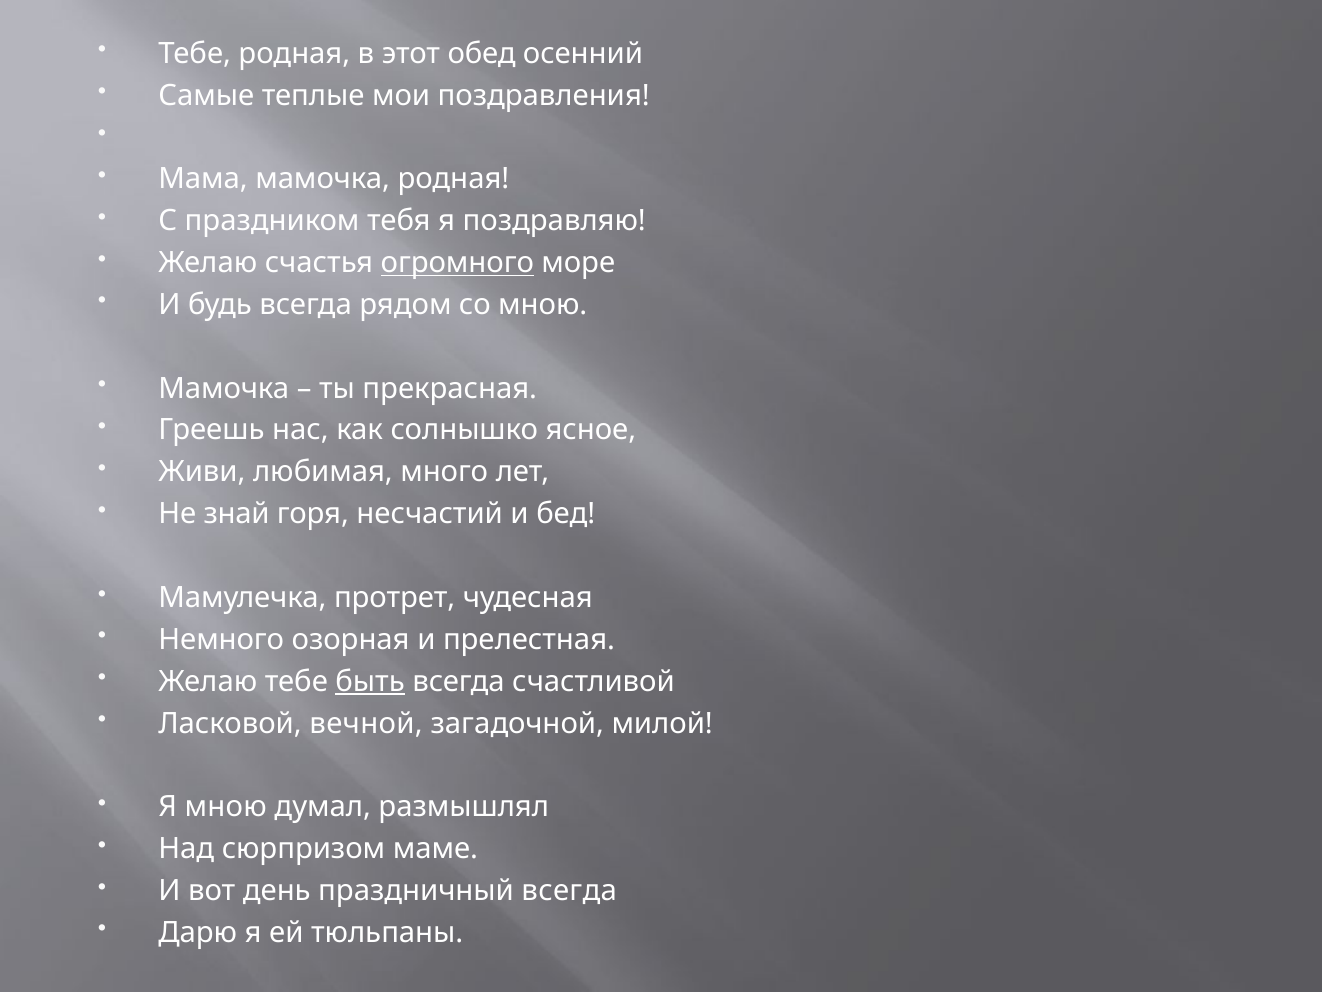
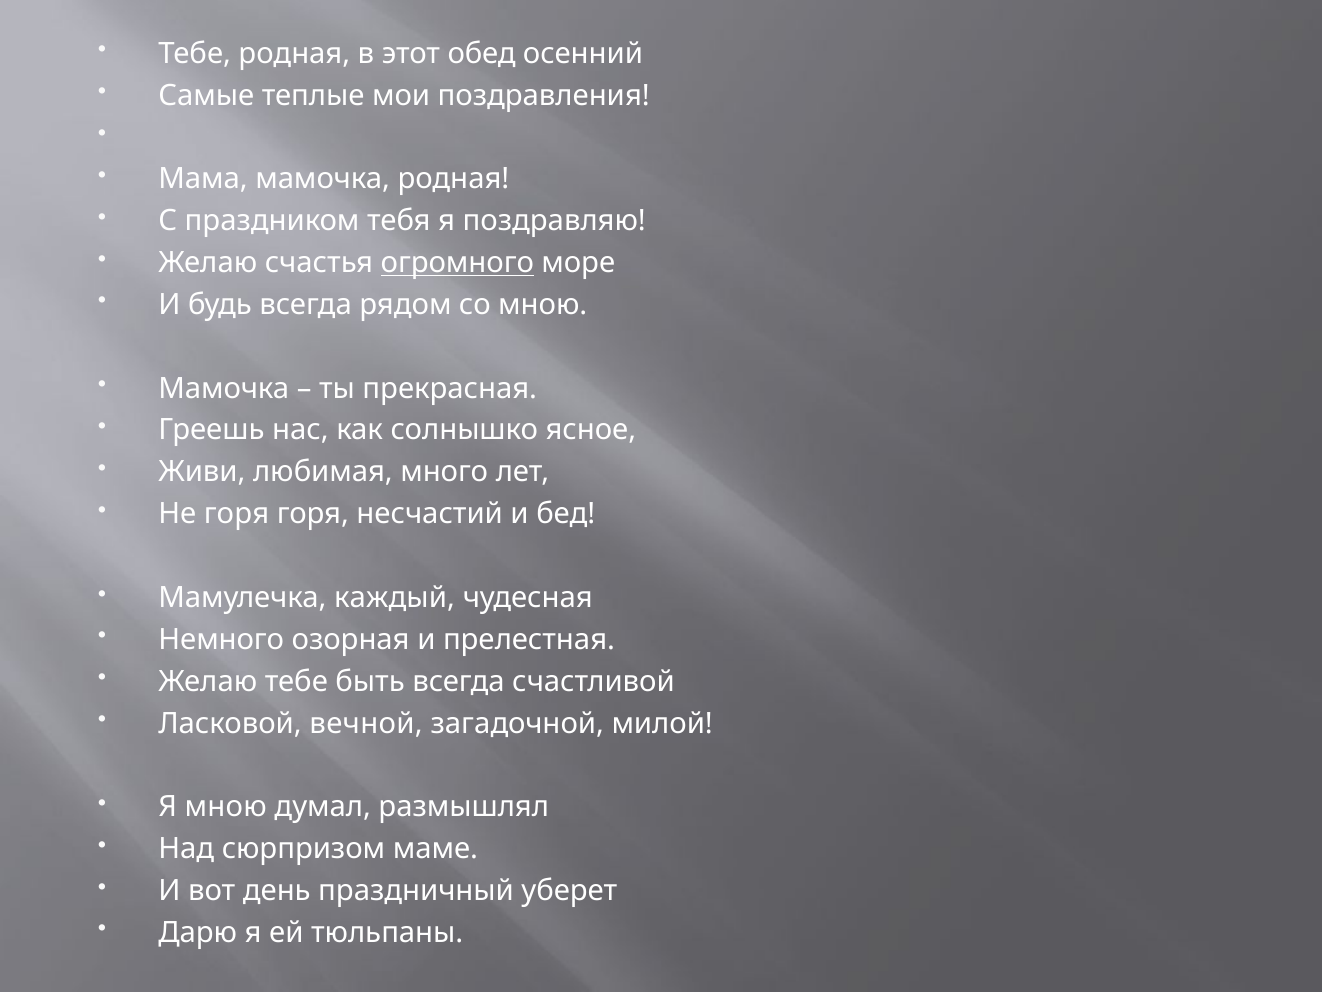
Не знай: знай -> горя (236, 514)
протрет: протрет -> каждый (395, 597)
быть underline: present -> none (370, 681)
праздничный всегда: всегда -> уберет (569, 890)
